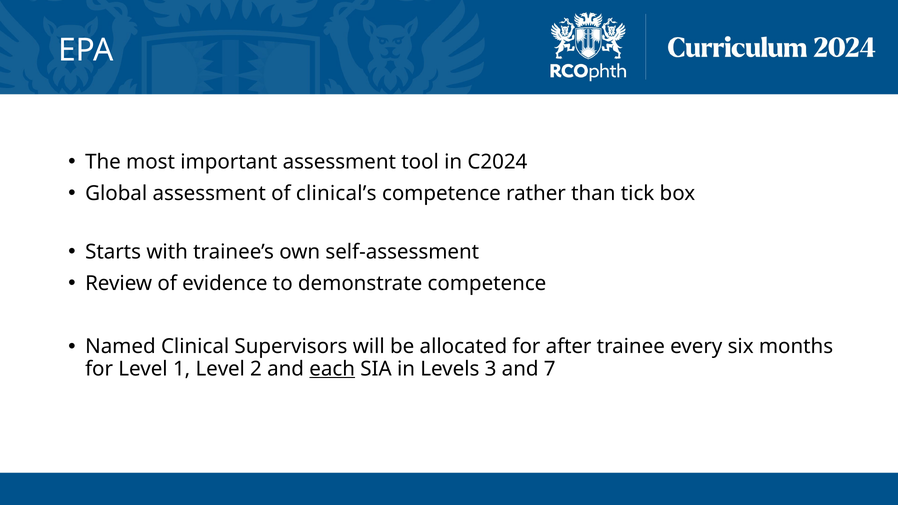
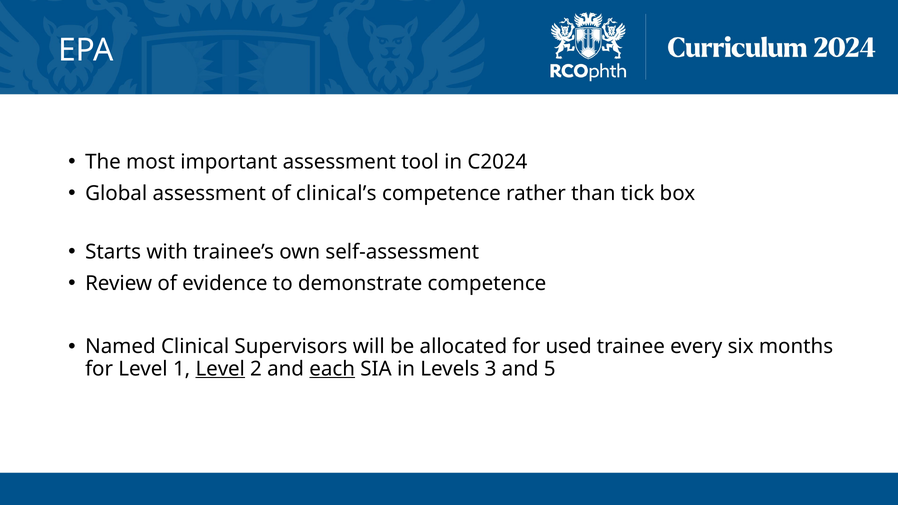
after: after -> used (569, 347)
Level underline: none -> present (220, 369)
7: 7 -> 5 (550, 369)
